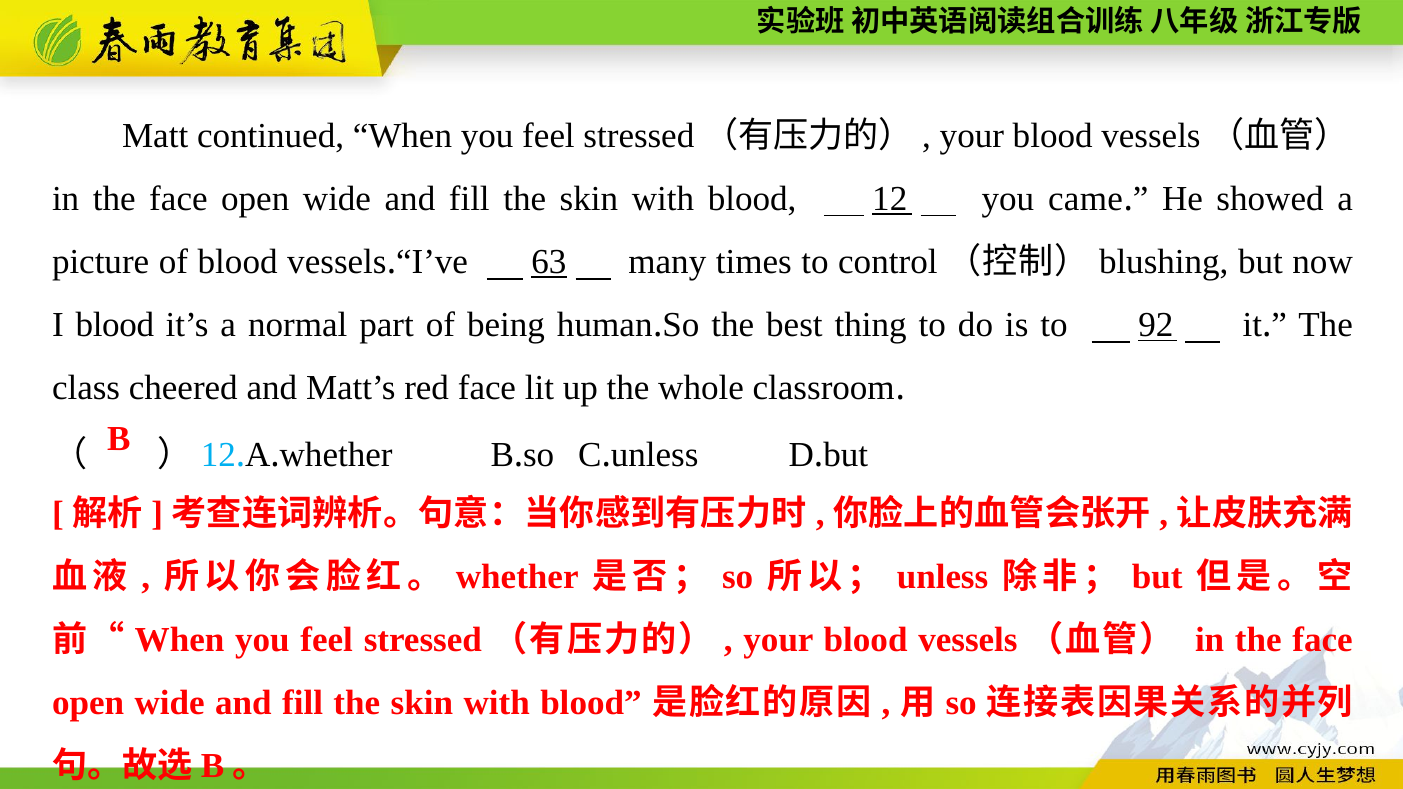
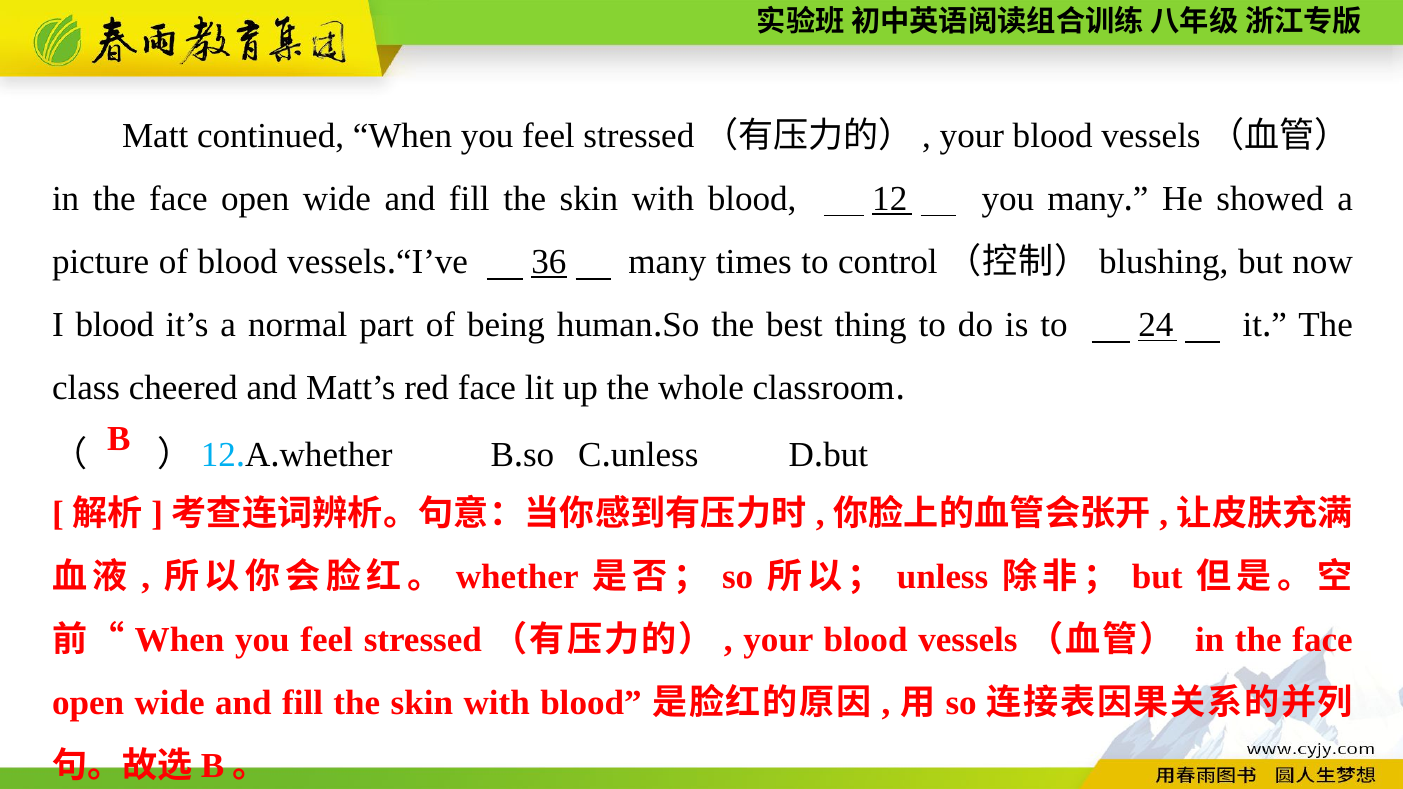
you came: came -> many (1086, 199)
63: 63 -> 36 (549, 262)
92: 92 -> 24 (1156, 325)
